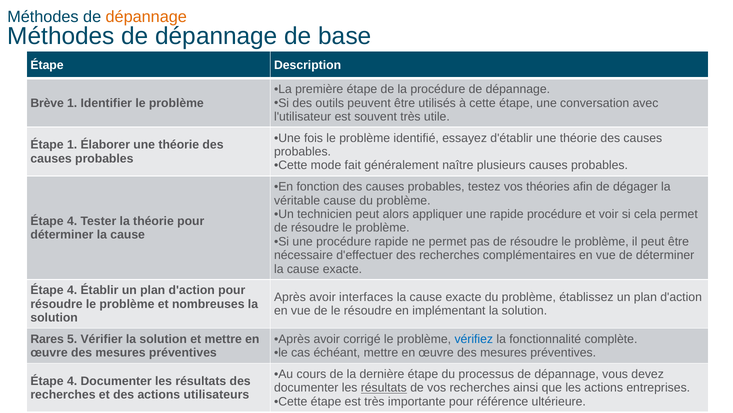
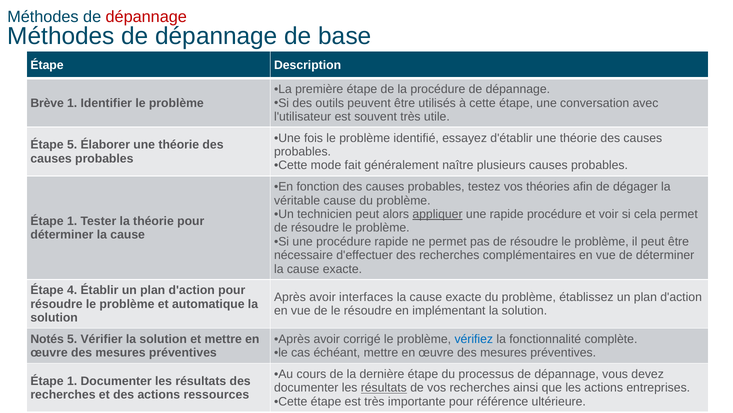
dépannage colour: orange -> red (146, 17)
Étape 1: 1 -> 5 (72, 145)
appliquer underline: none -> present (438, 214)
4: 4 -> 1 (72, 221)
nombreuses: nombreuses -> automatique (208, 304)
Rares: Rares -> Notés (47, 339)
4: 4 -> 1 (72, 380)
utilisateurs: utilisateurs -> ressources (216, 394)
